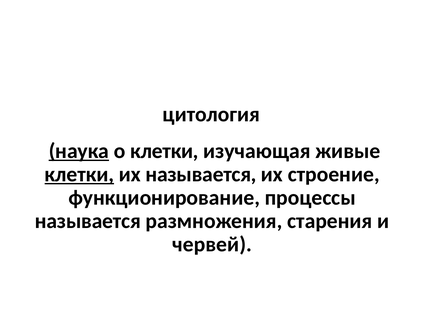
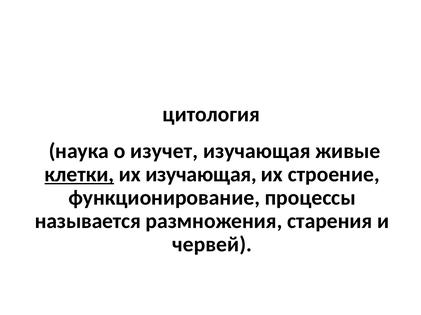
наука underline: present -> none (79, 151)
о клетки: клетки -> изучет (164, 151)
их называется: называется -> изучающая (201, 175)
